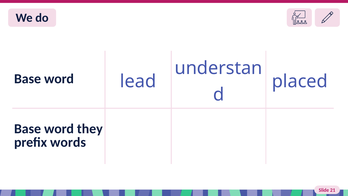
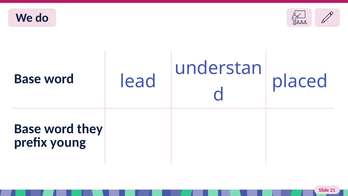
words: words -> young (68, 142)
